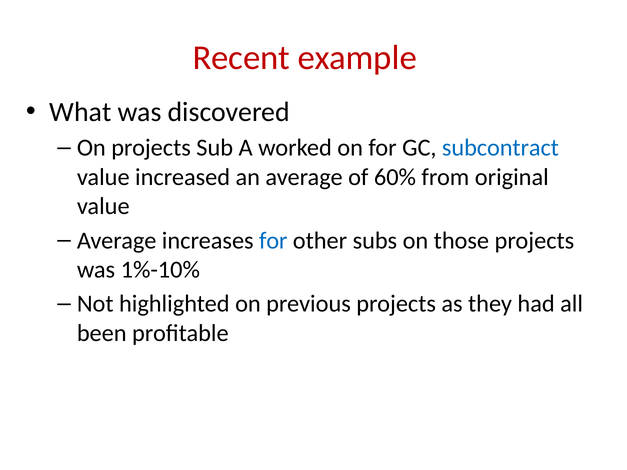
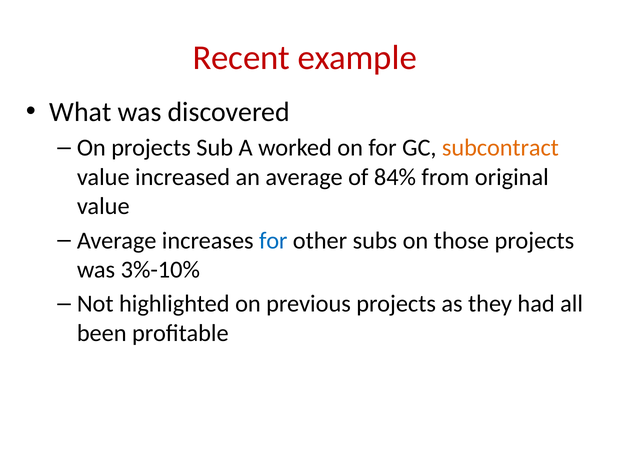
subcontract colour: blue -> orange (500, 148)
60%: 60% -> 84% (395, 177)
1%-10%: 1%-10% -> 3%-10% (160, 270)
